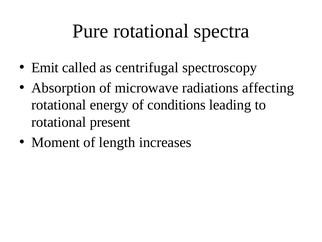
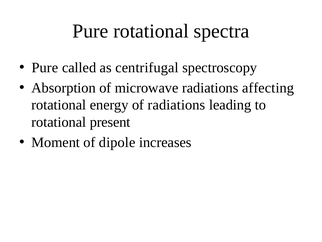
Emit: Emit -> Pure (45, 68)
of conditions: conditions -> radiations (176, 105)
length: length -> dipole (117, 142)
